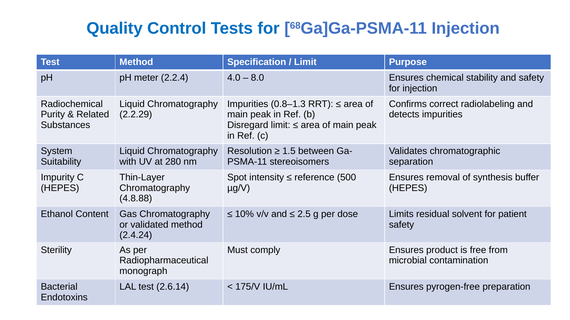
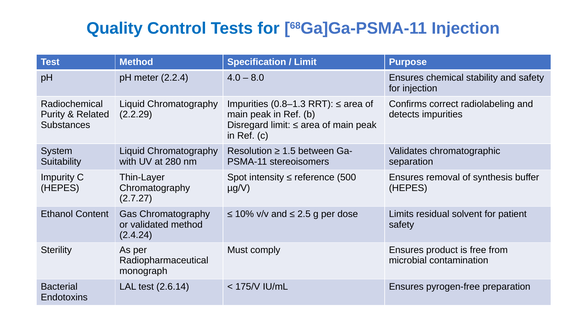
4.8.88: 4.8.88 -> 2.7.27 (136, 199)
